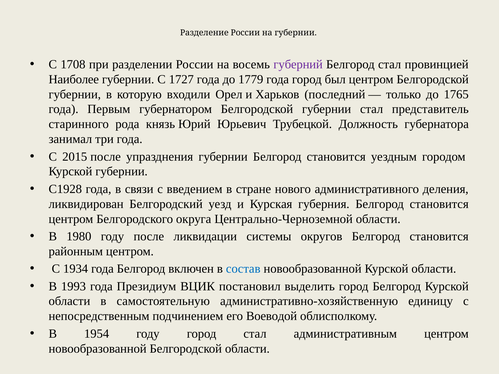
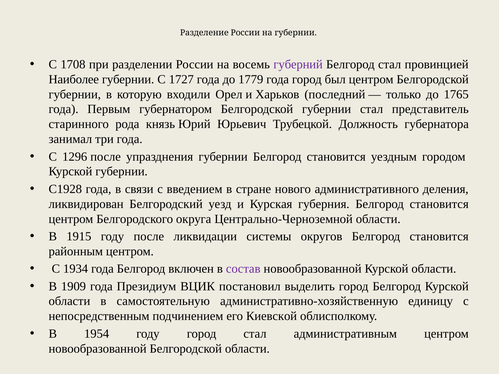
2015: 2015 -> 1296 (75, 157)
1980: 1980 -> 1915 (79, 237)
состав colour: blue -> purple (243, 269)
1993: 1993 -> 1909 (74, 286)
Воеводой: Воеводой -> Киевской (272, 316)
